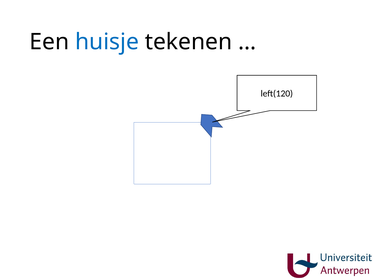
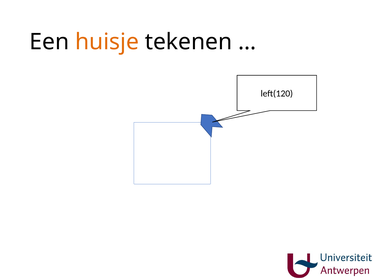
huisje colour: blue -> orange (107, 42)
